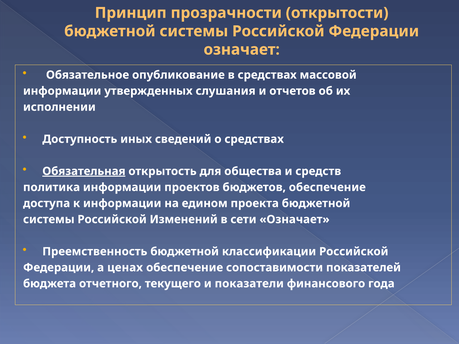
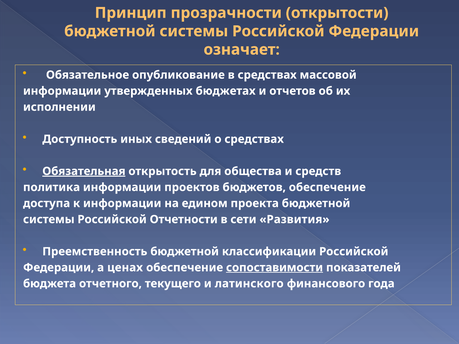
слушания: слушания -> бюджетах (226, 91)
Изменений: Изменений -> Отчетности (184, 220)
сети Означает: Означает -> Развития (294, 220)
сопоставимости underline: none -> present (275, 268)
показатели: показатели -> латинского (249, 284)
